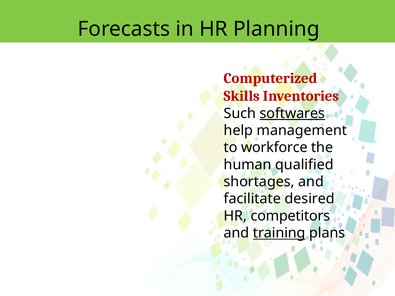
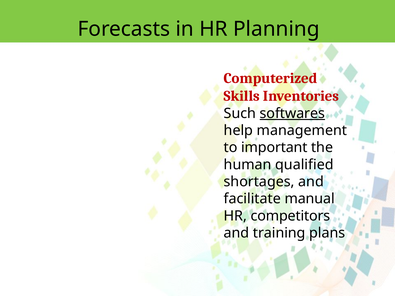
workforce: workforce -> important (274, 148)
desired: desired -> manual (310, 199)
training underline: present -> none (279, 233)
